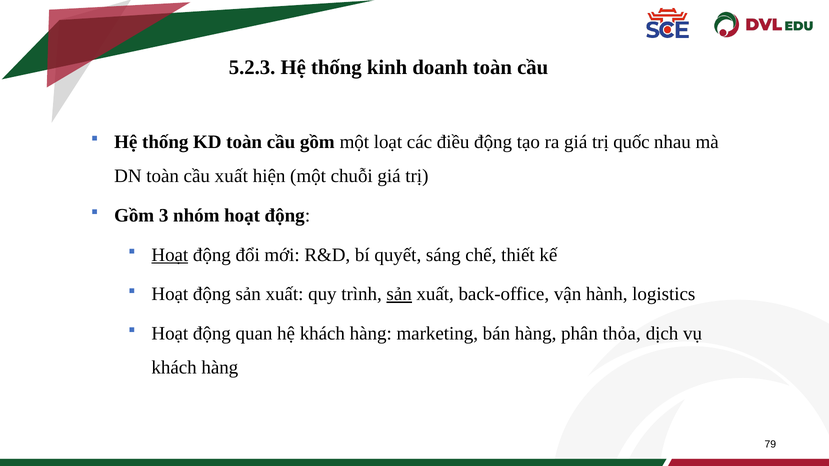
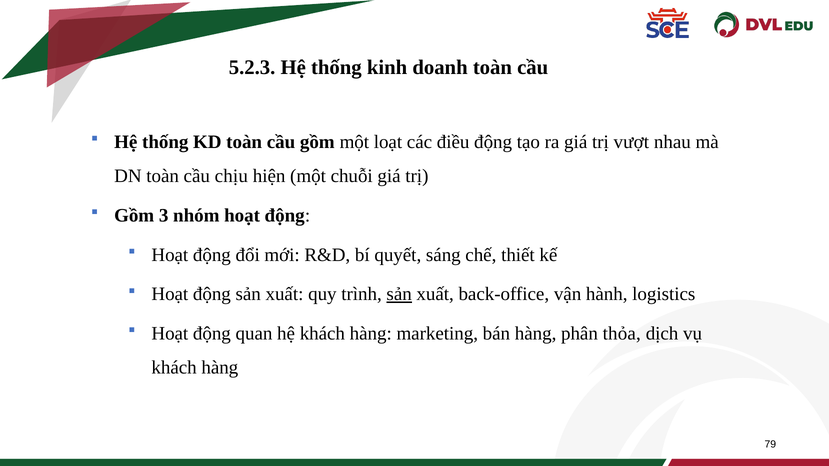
quốc: quốc -> vượt (631, 142)
cầu xuất: xuất -> chịu (231, 176)
Hoạt underline: present -> none (170, 255)
